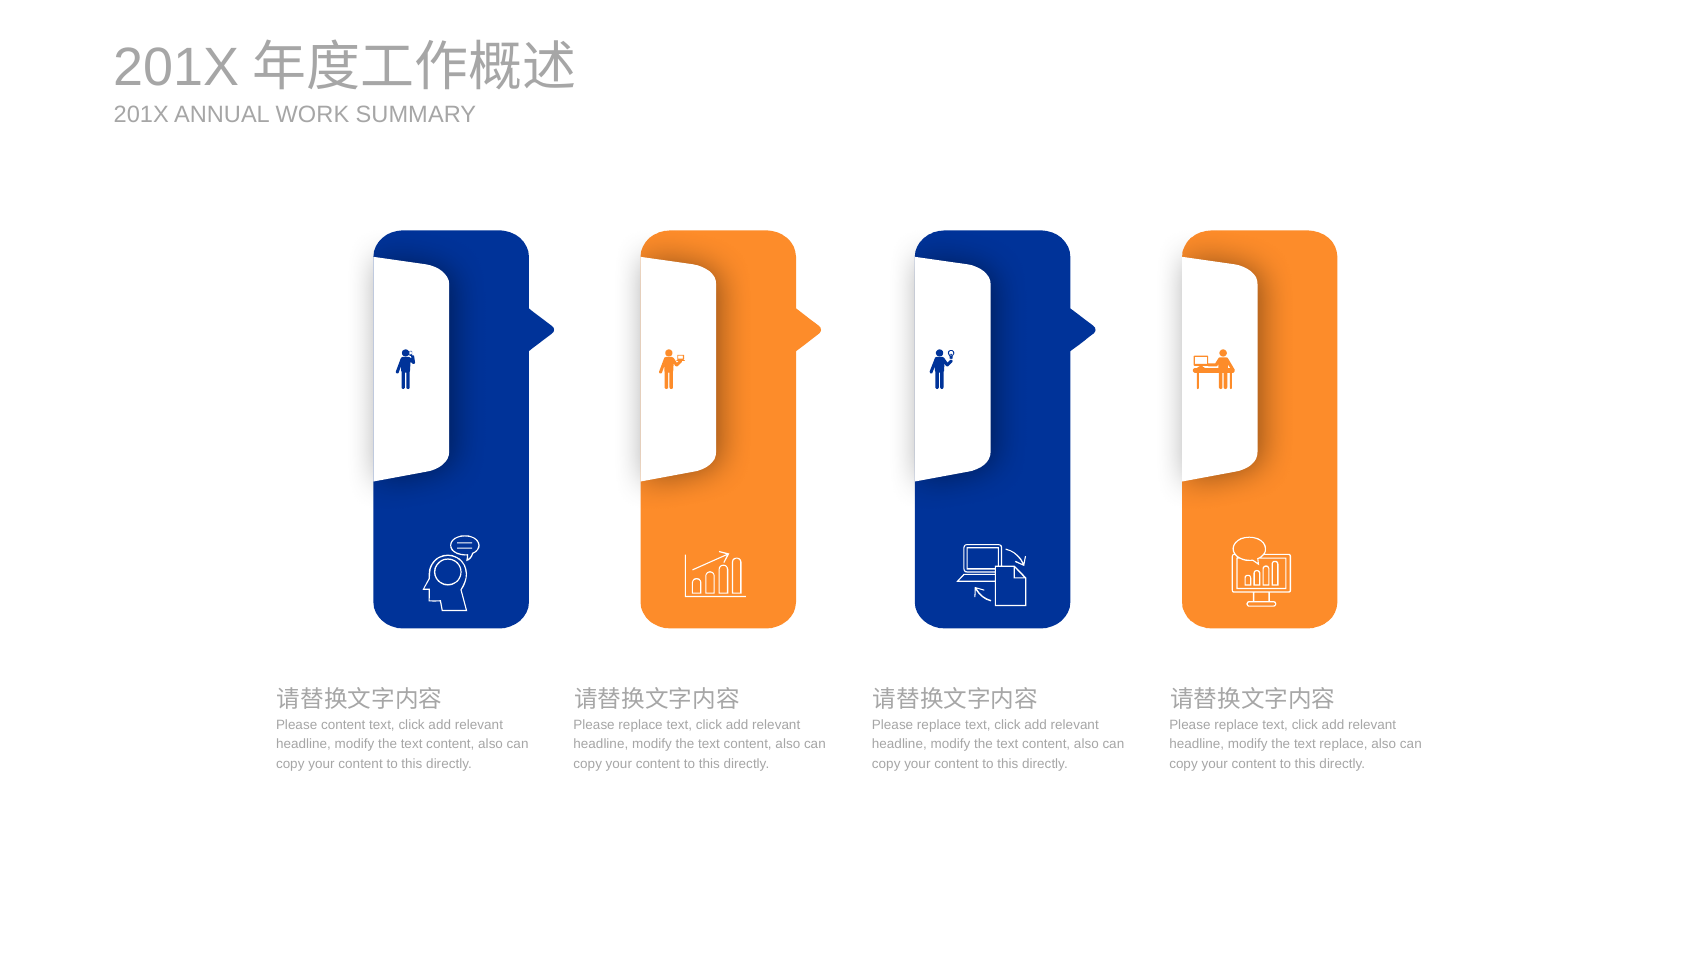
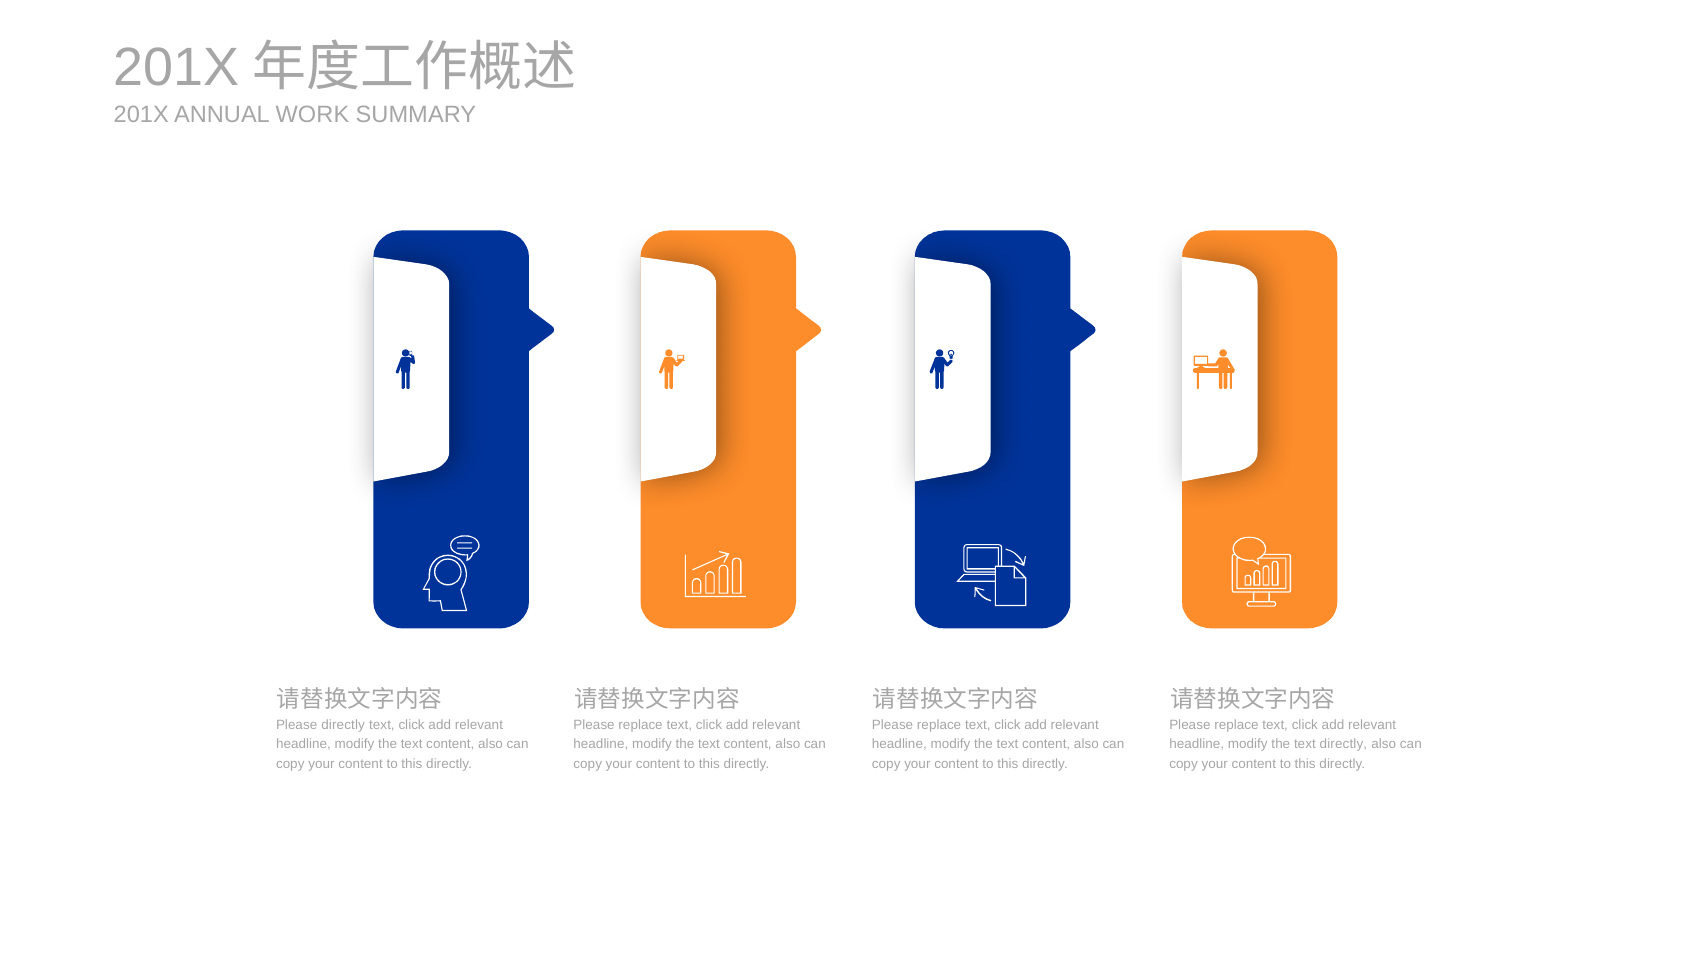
Please content: content -> directly (343, 725)
text replace: replace -> directly (1343, 744)
